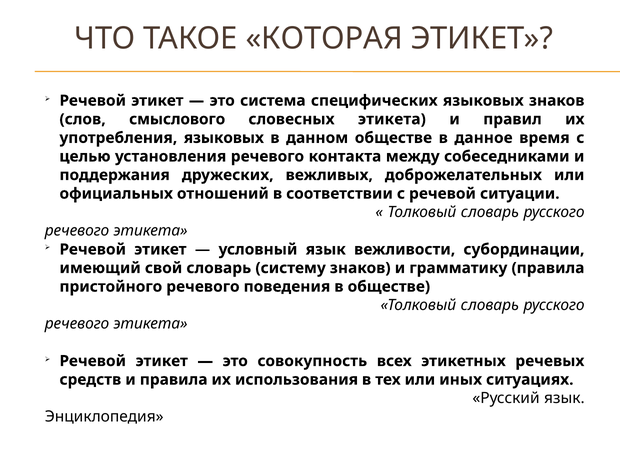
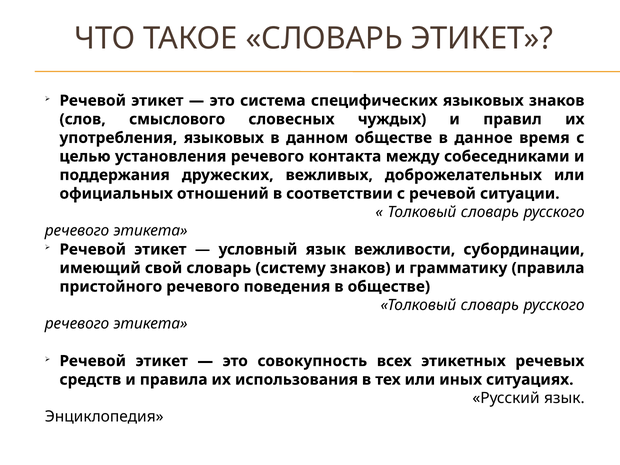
ТАКОЕ КОТОРАЯ: КОТОРАЯ -> СЛОВАРЬ (324, 38)
словесных этикета: этикета -> чуждых (392, 119)
